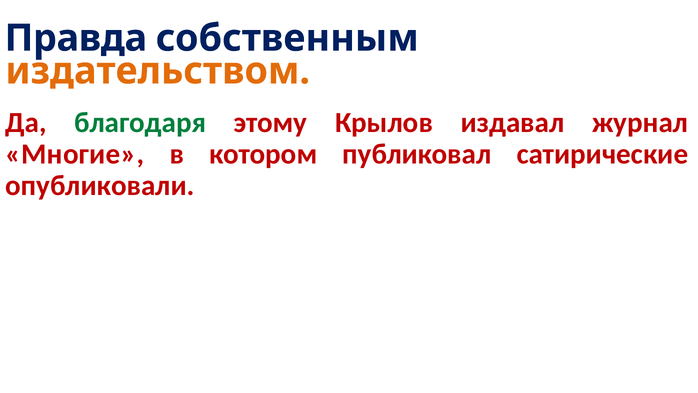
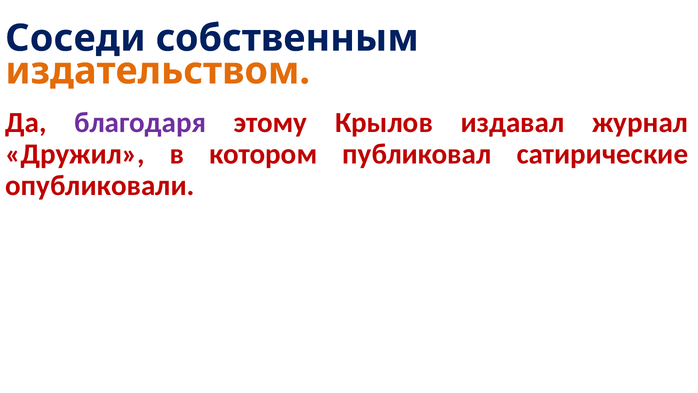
Правда: Правда -> Соседи (75, 38)
благодаря colour: green -> purple (140, 123)
Многие: Многие -> Дружил (75, 154)
